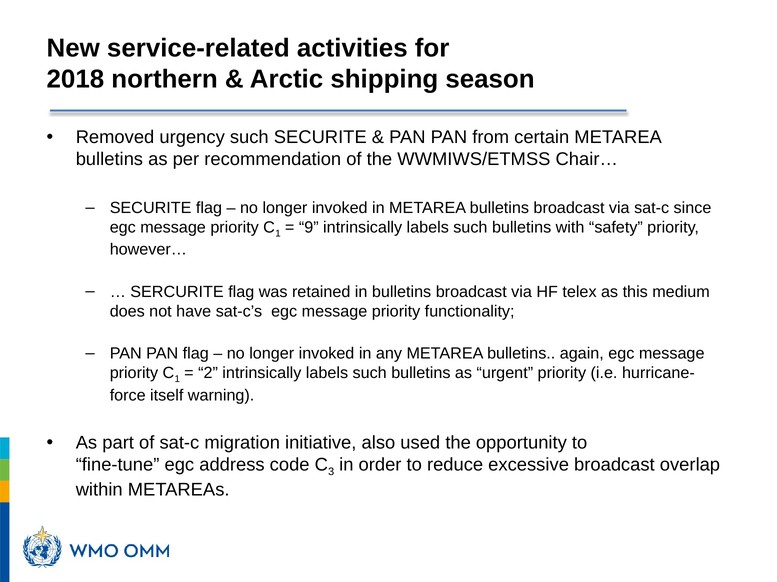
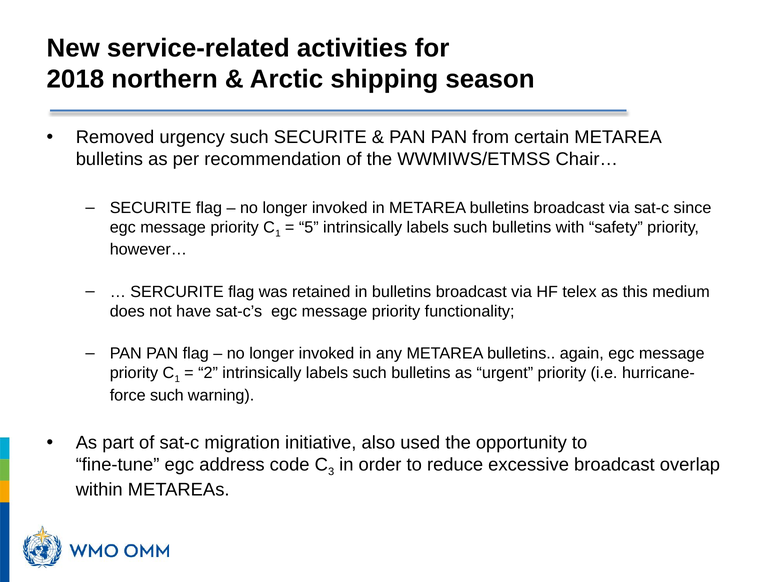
9: 9 -> 5 (309, 228)
force itself: itself -> such (167, 396)
